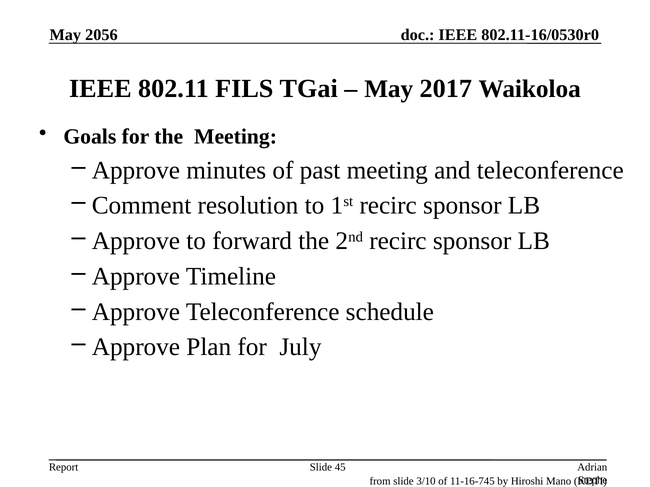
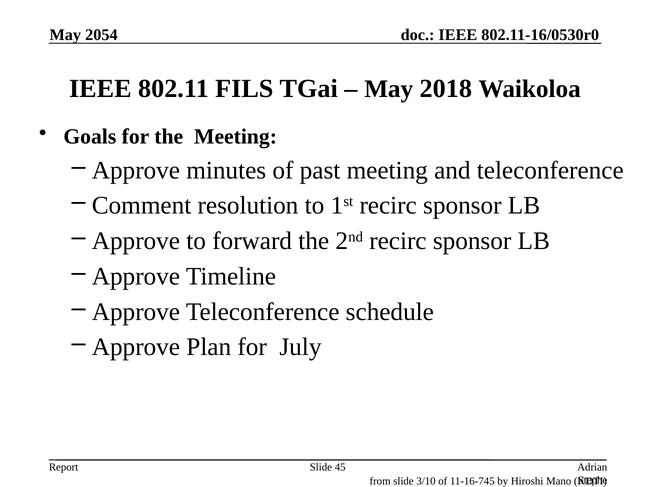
2056: 2056 -> 2054 (101, 35)
2017: 2017 -> 2018 (446, 88)
